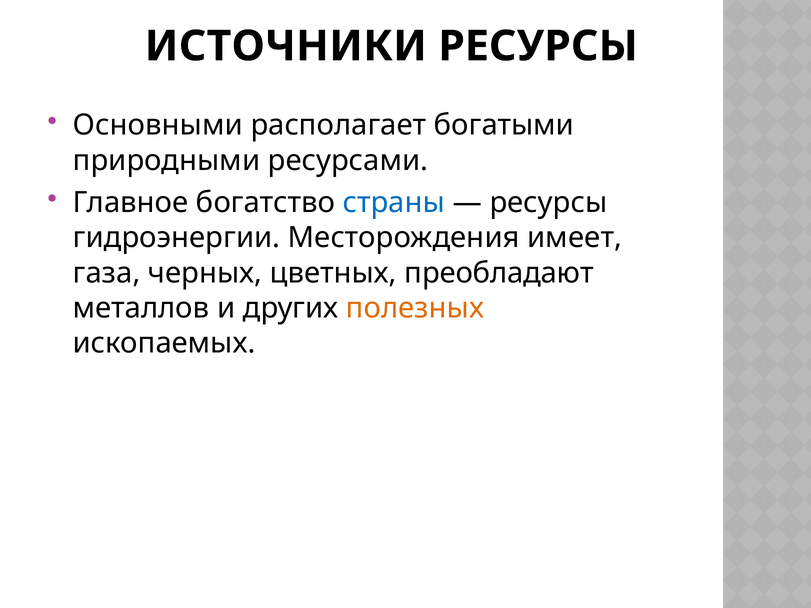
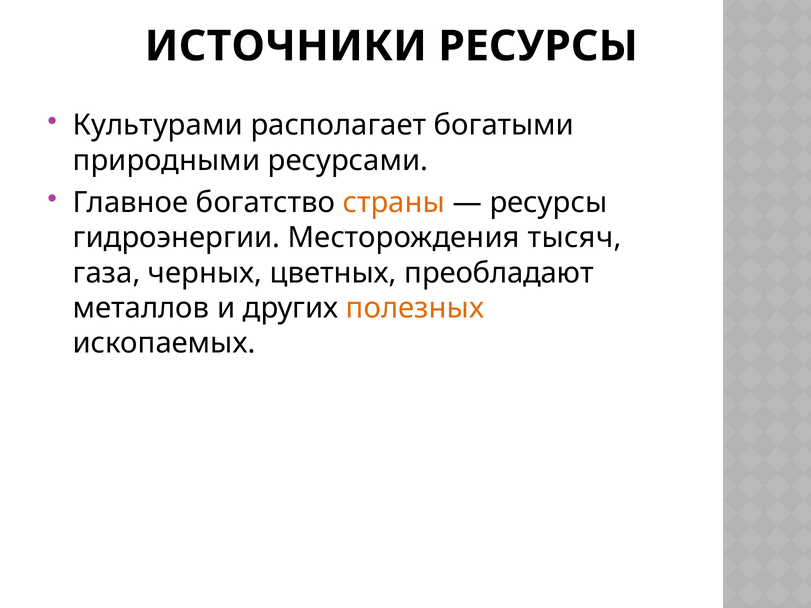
Основными: Основными -> Культурами (158, 125)
страны colour: blue -> orange (394, 203)
имеет: имеет -> тысяч (575, 238)
